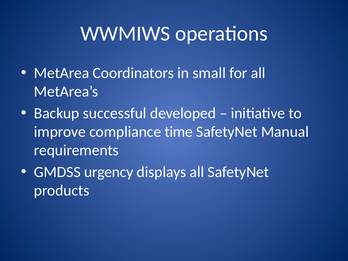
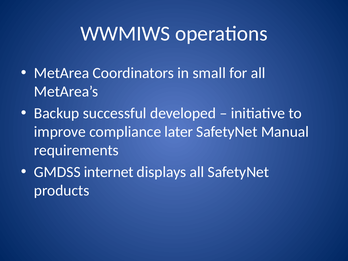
time: time -> later (179, 132)
urgency: urgency -> internet (109, 172)
